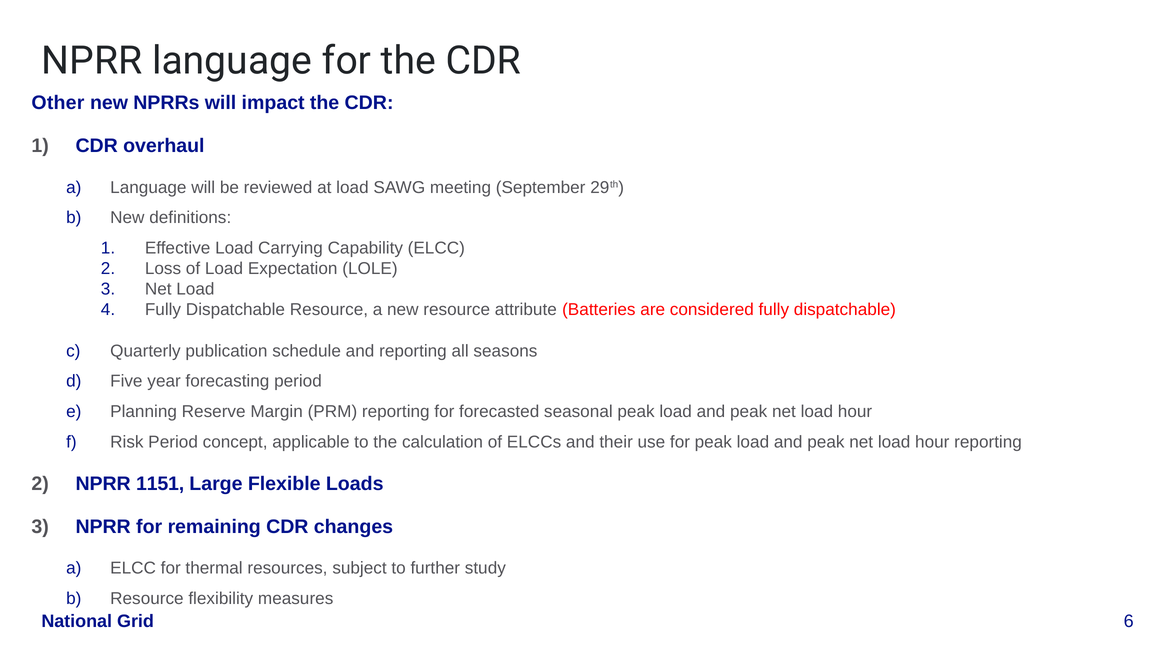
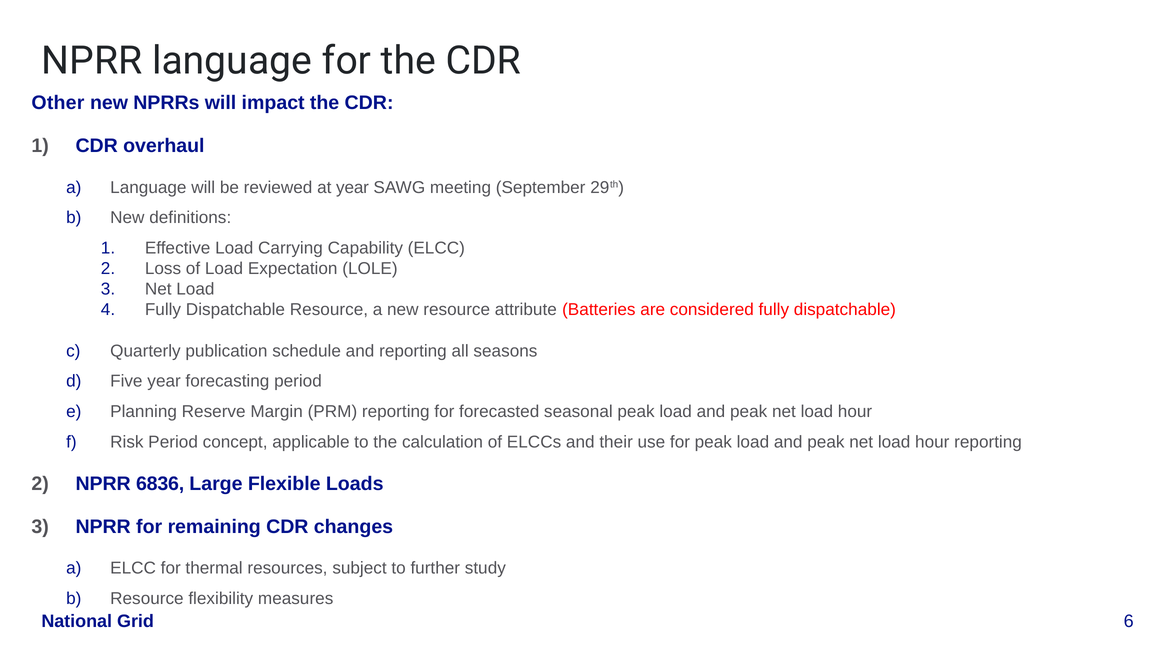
at load: load -> year (353, 187)
1151: 1151 -> 6836 (160, 484)
